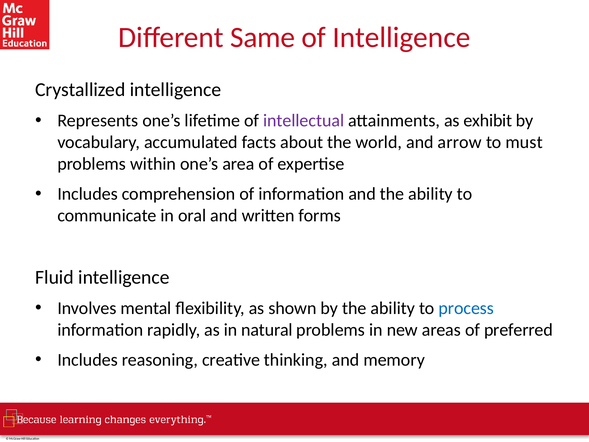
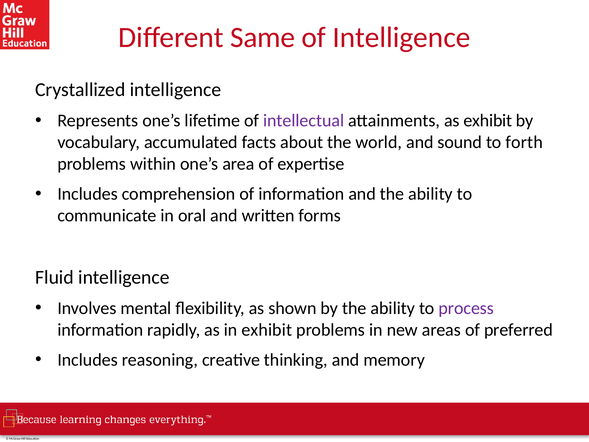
arrow: arrow -> sound (460, 142)
must: must -> forth (524, 142)
process colour: blue -> purple (466, 308)
in natural: natural -> exhibit (267, 330)
